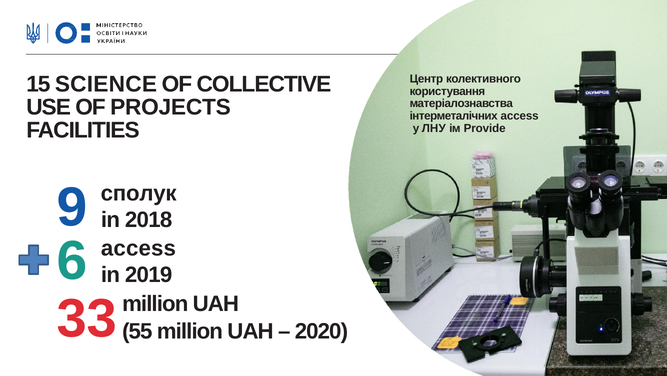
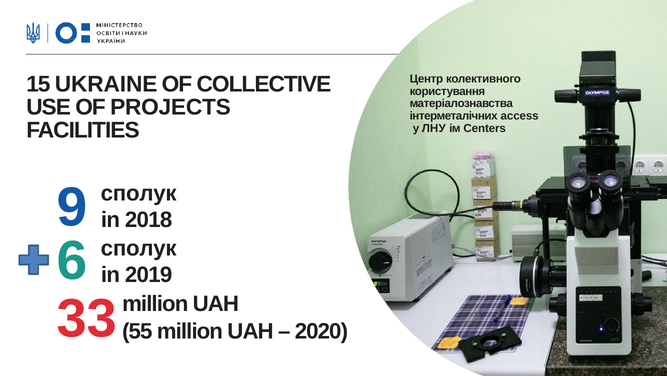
SCIENCE: SCIENCE -> UKRAINE (106, 84)
Provide: Provide -> Centers (485, 128)
access: access -> сполук (139, 248)
